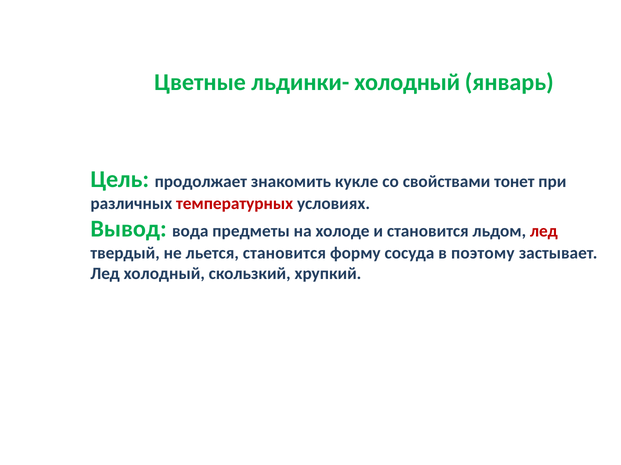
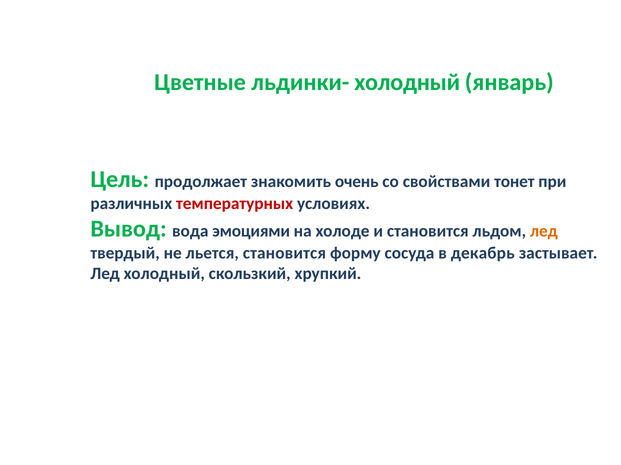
кукле: кукле -> очень (357, 182)
предметы: предметы -> эмоциями (251, 231)
лед colour: red -> orange (544, 231)
поэтому: поэтому -> декабрь (483, 253)
